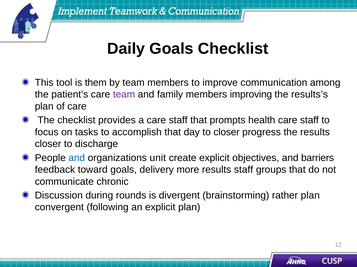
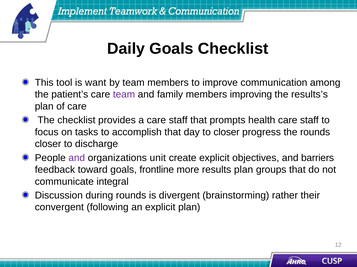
them: them -> want (96, 83)
the results: results -> rounds (315, 132)
and colour: blue -> purple (77, 158)
delivery: delivery -> frontline (157, 170)
results staff: staff -> plan (244, 170)
chronic: chronic -> integral (113, 182)
rather plan: plan -> their (310, 196)
